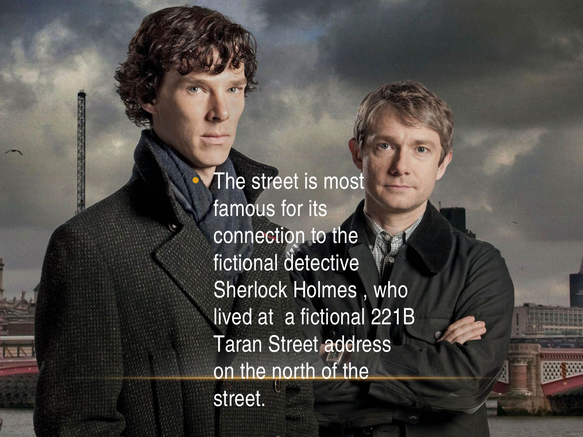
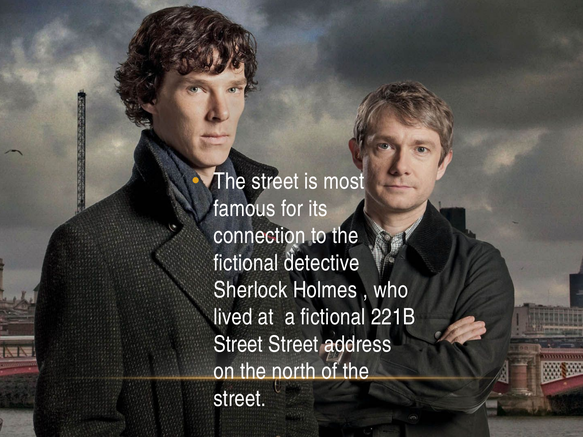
Taran: Taran -> Street (238, 345)
